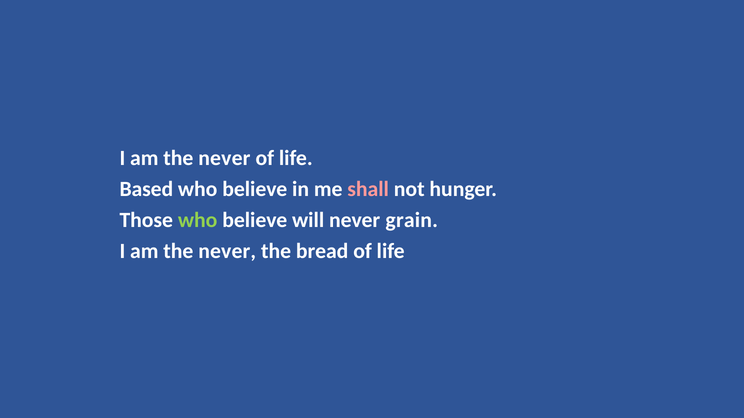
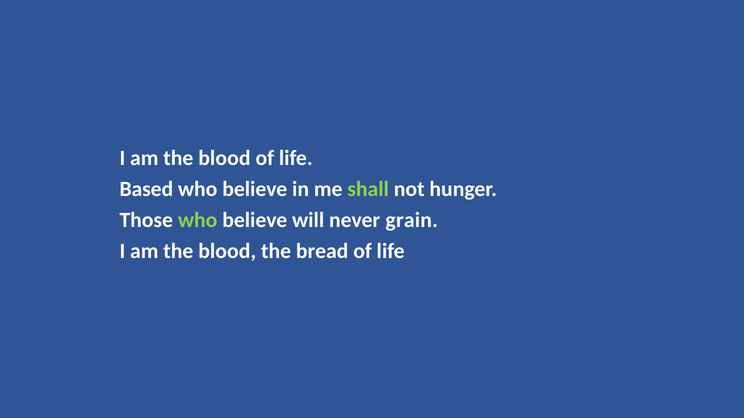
never: never -> blood (224, 158)
shall colour: pink -> light green (368, 189)
never: never -> blood (227, 252)
